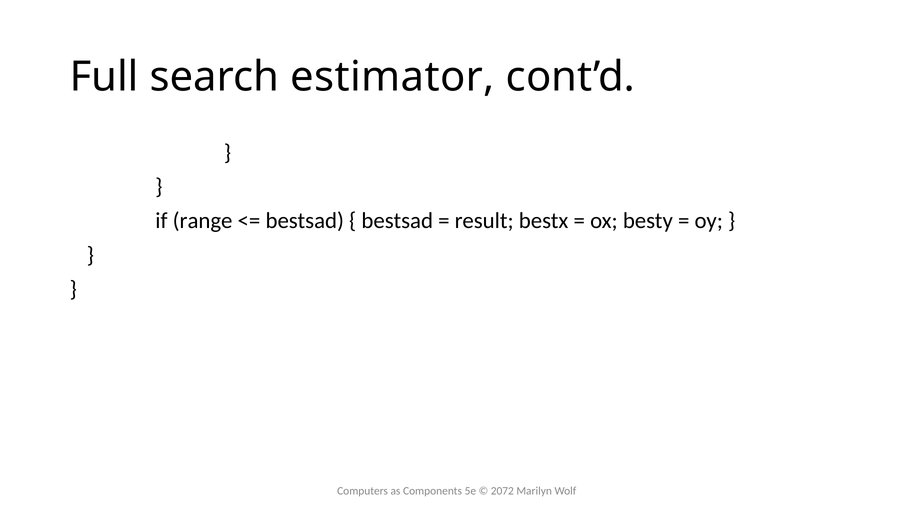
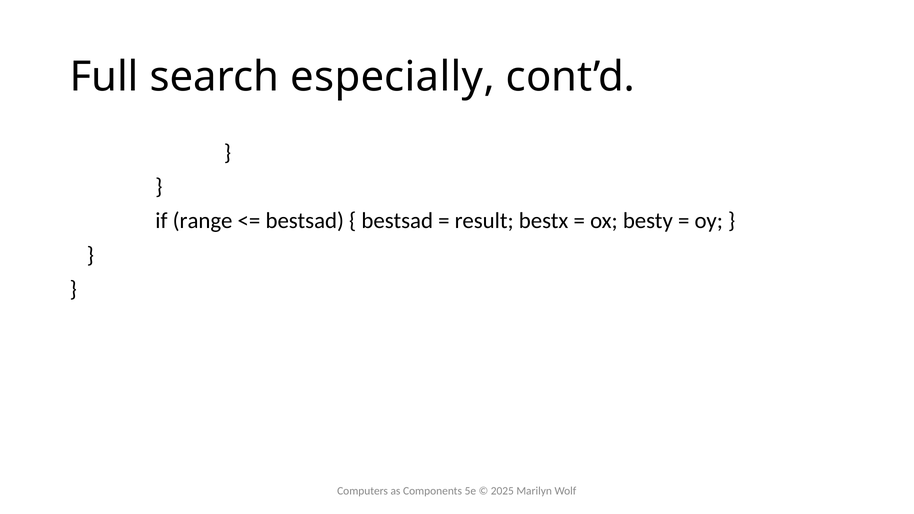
estimator: estimator -> especially (393, 77)
2072: 2072 -> 2025 (502, 491)
